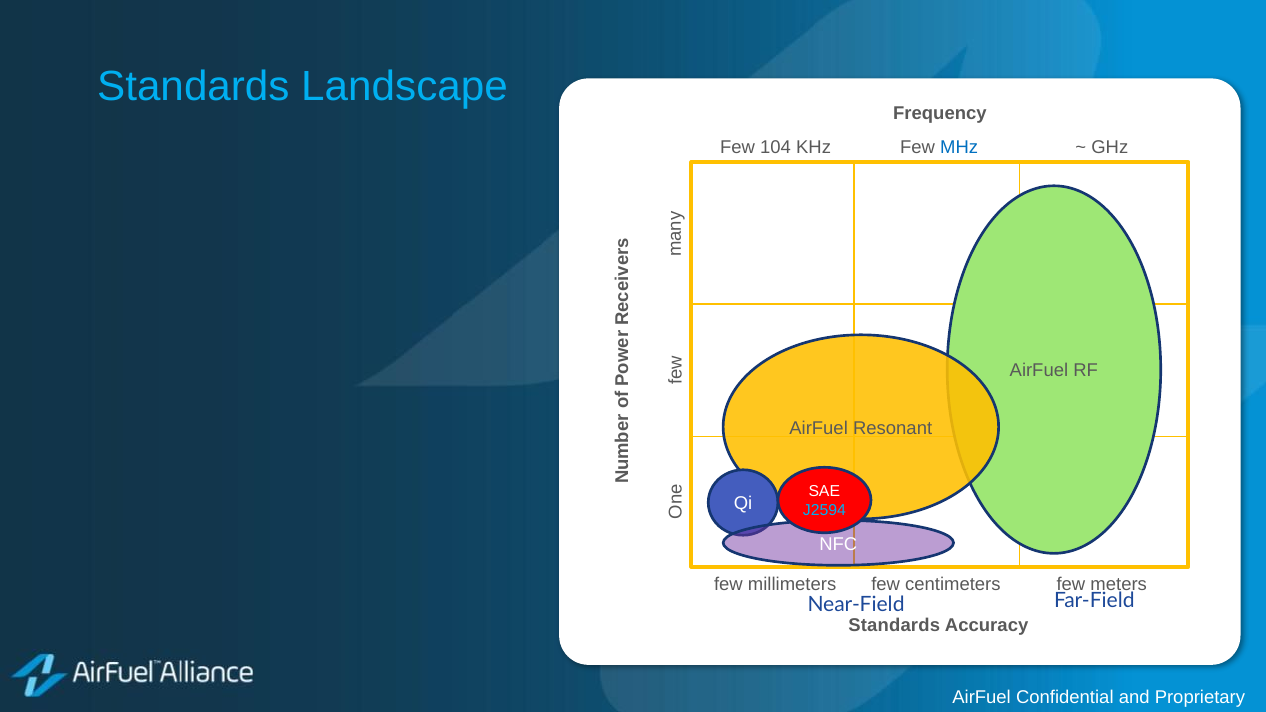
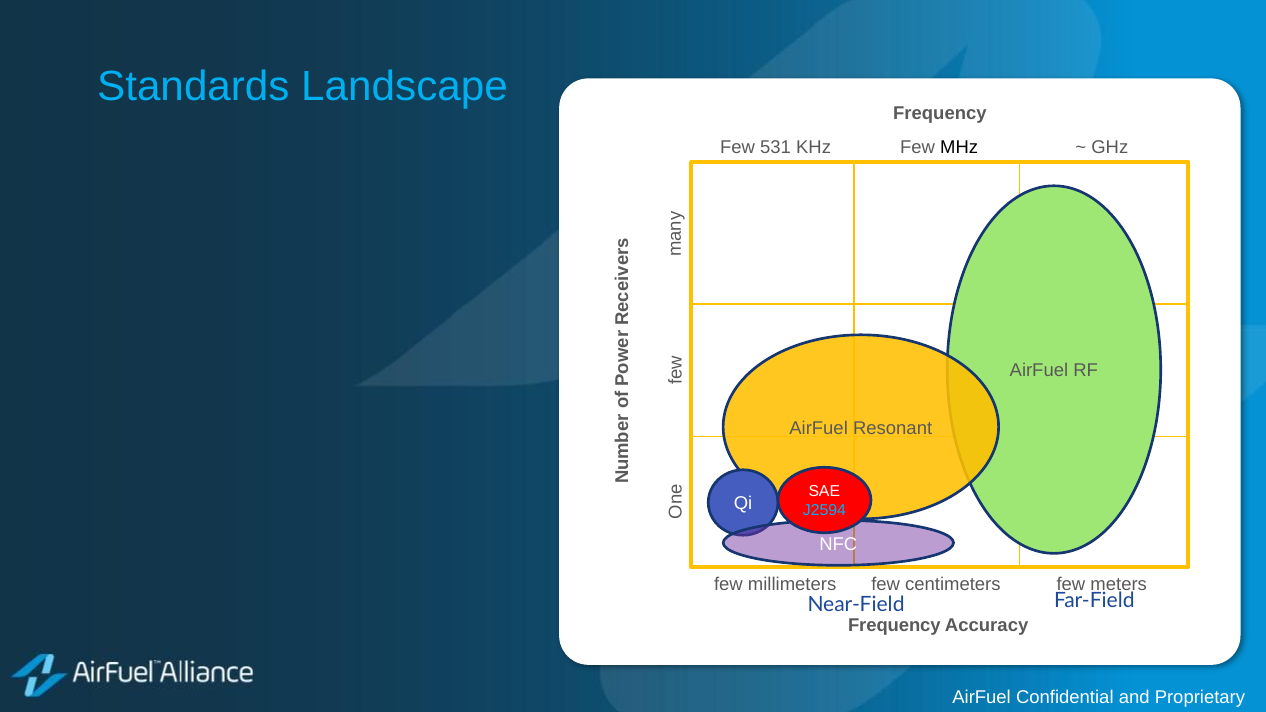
104: 104 -> 531 (776, 148)
MHz colour: blue -> black (959, 148)
Standards: Standards -> Frequency (894, 625)
